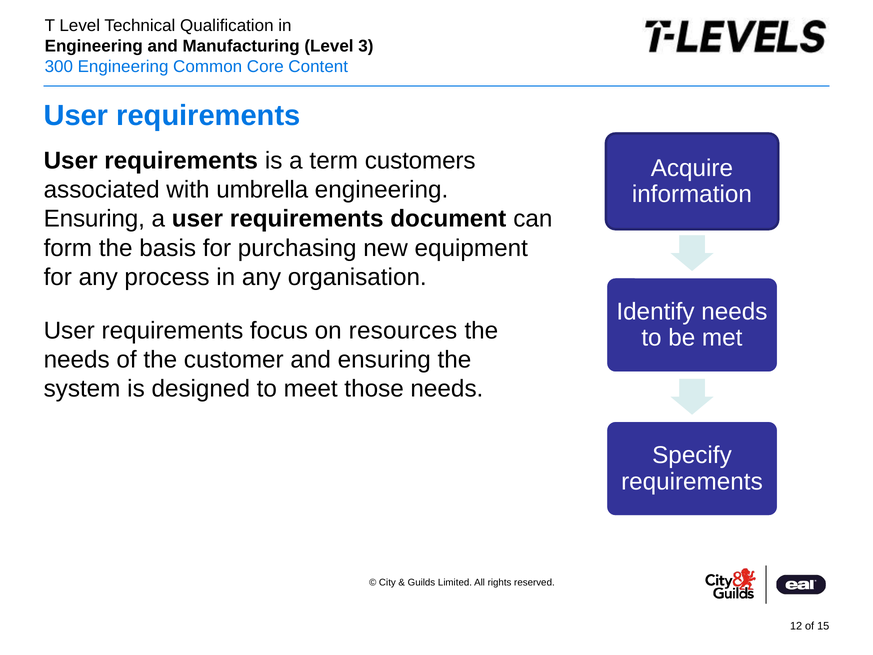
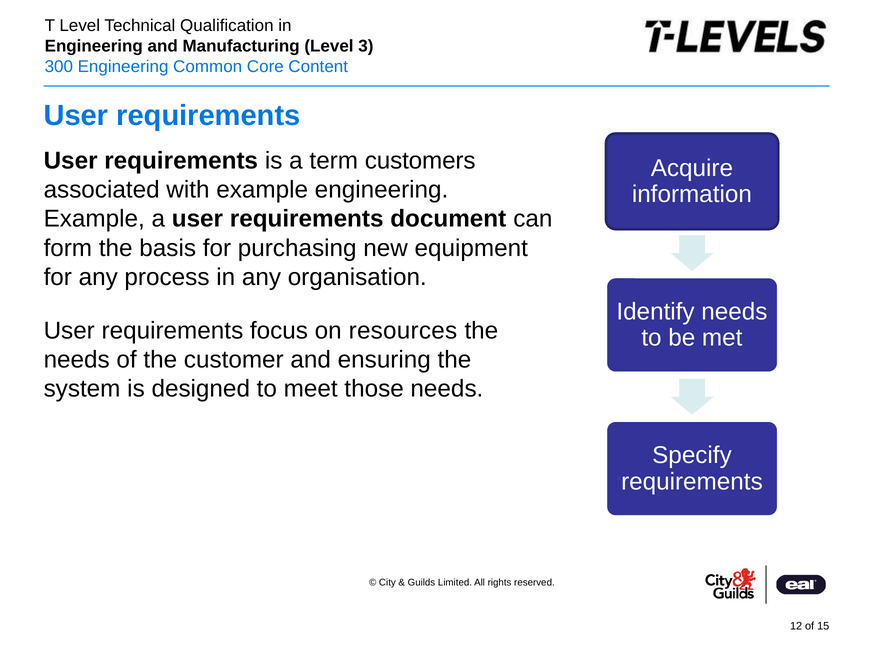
with umbrella: umbrella -> example (262, 190)
Ensuring: Ensuring -> Example (94, 219)
